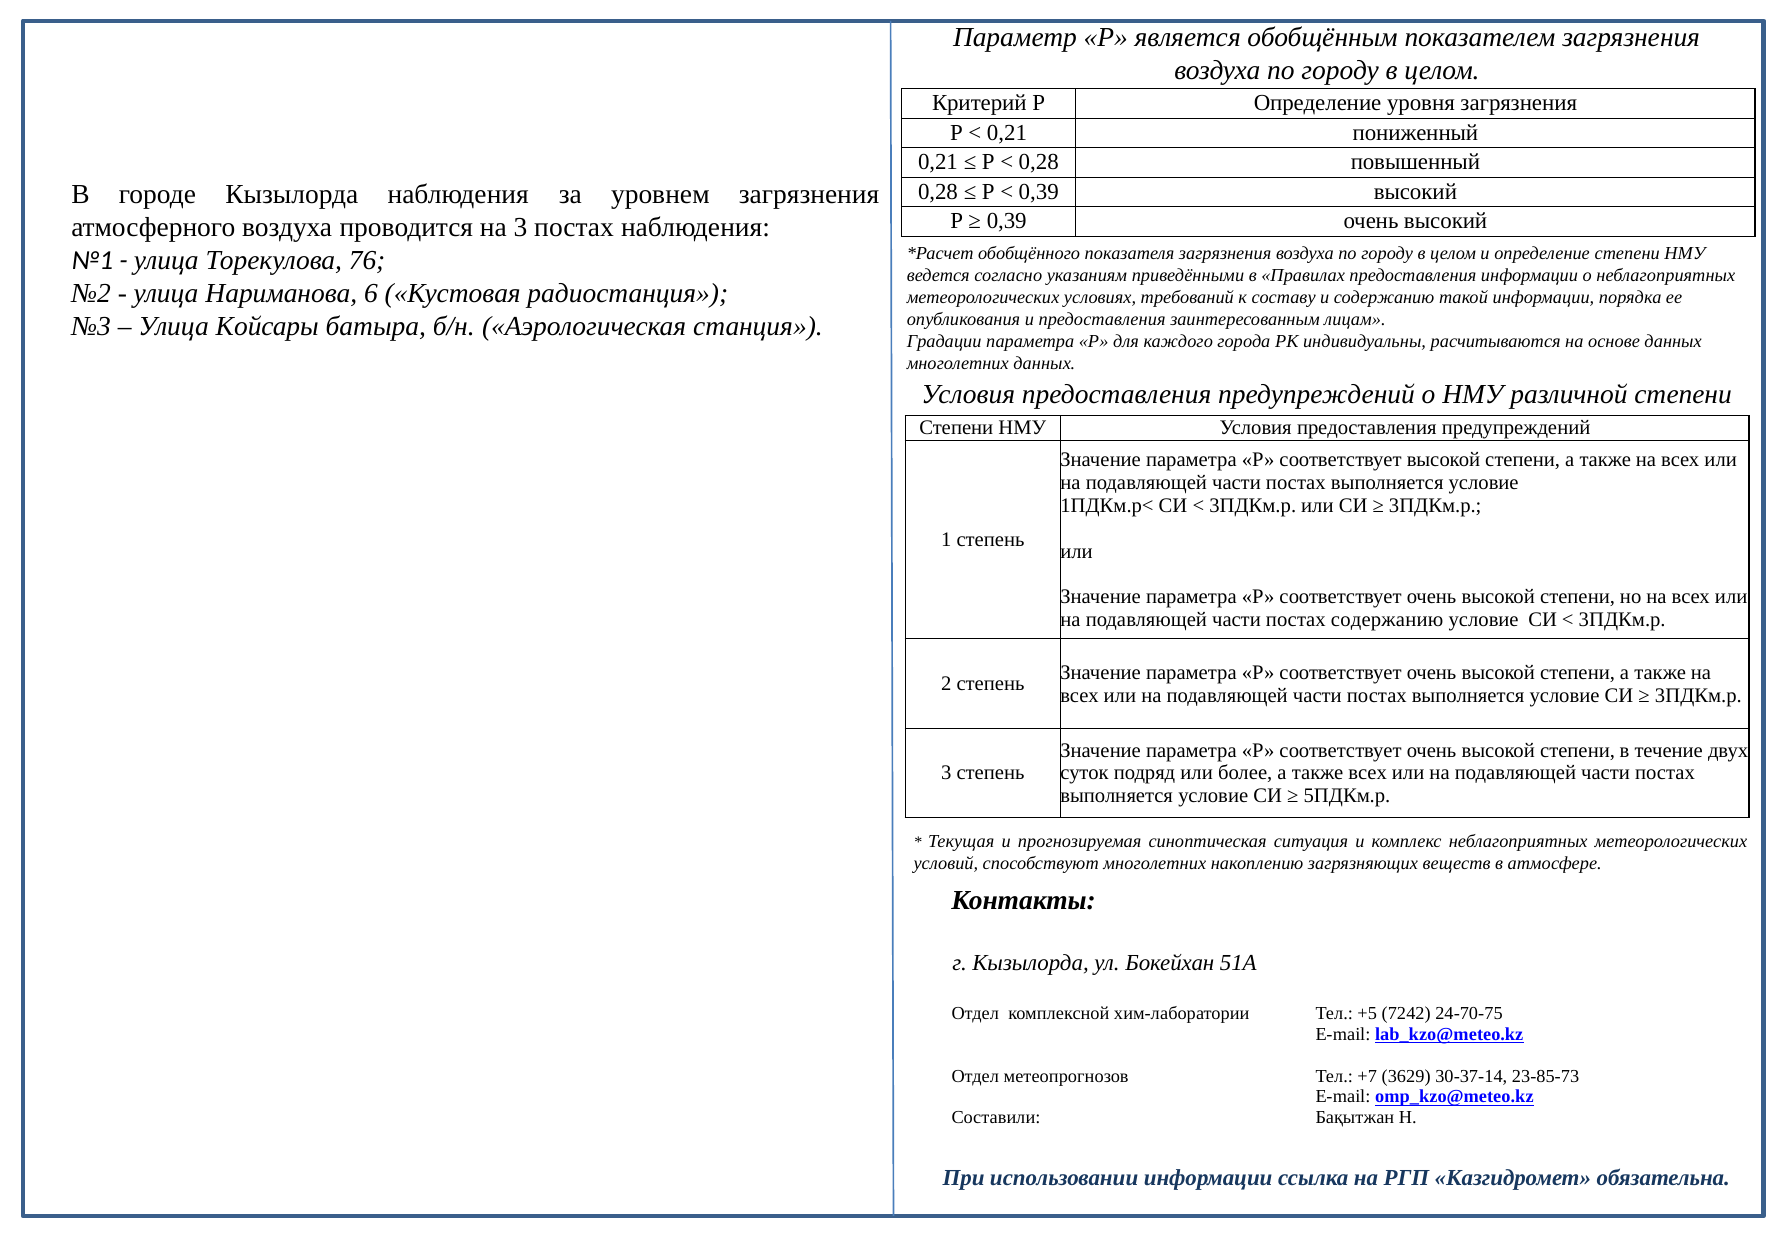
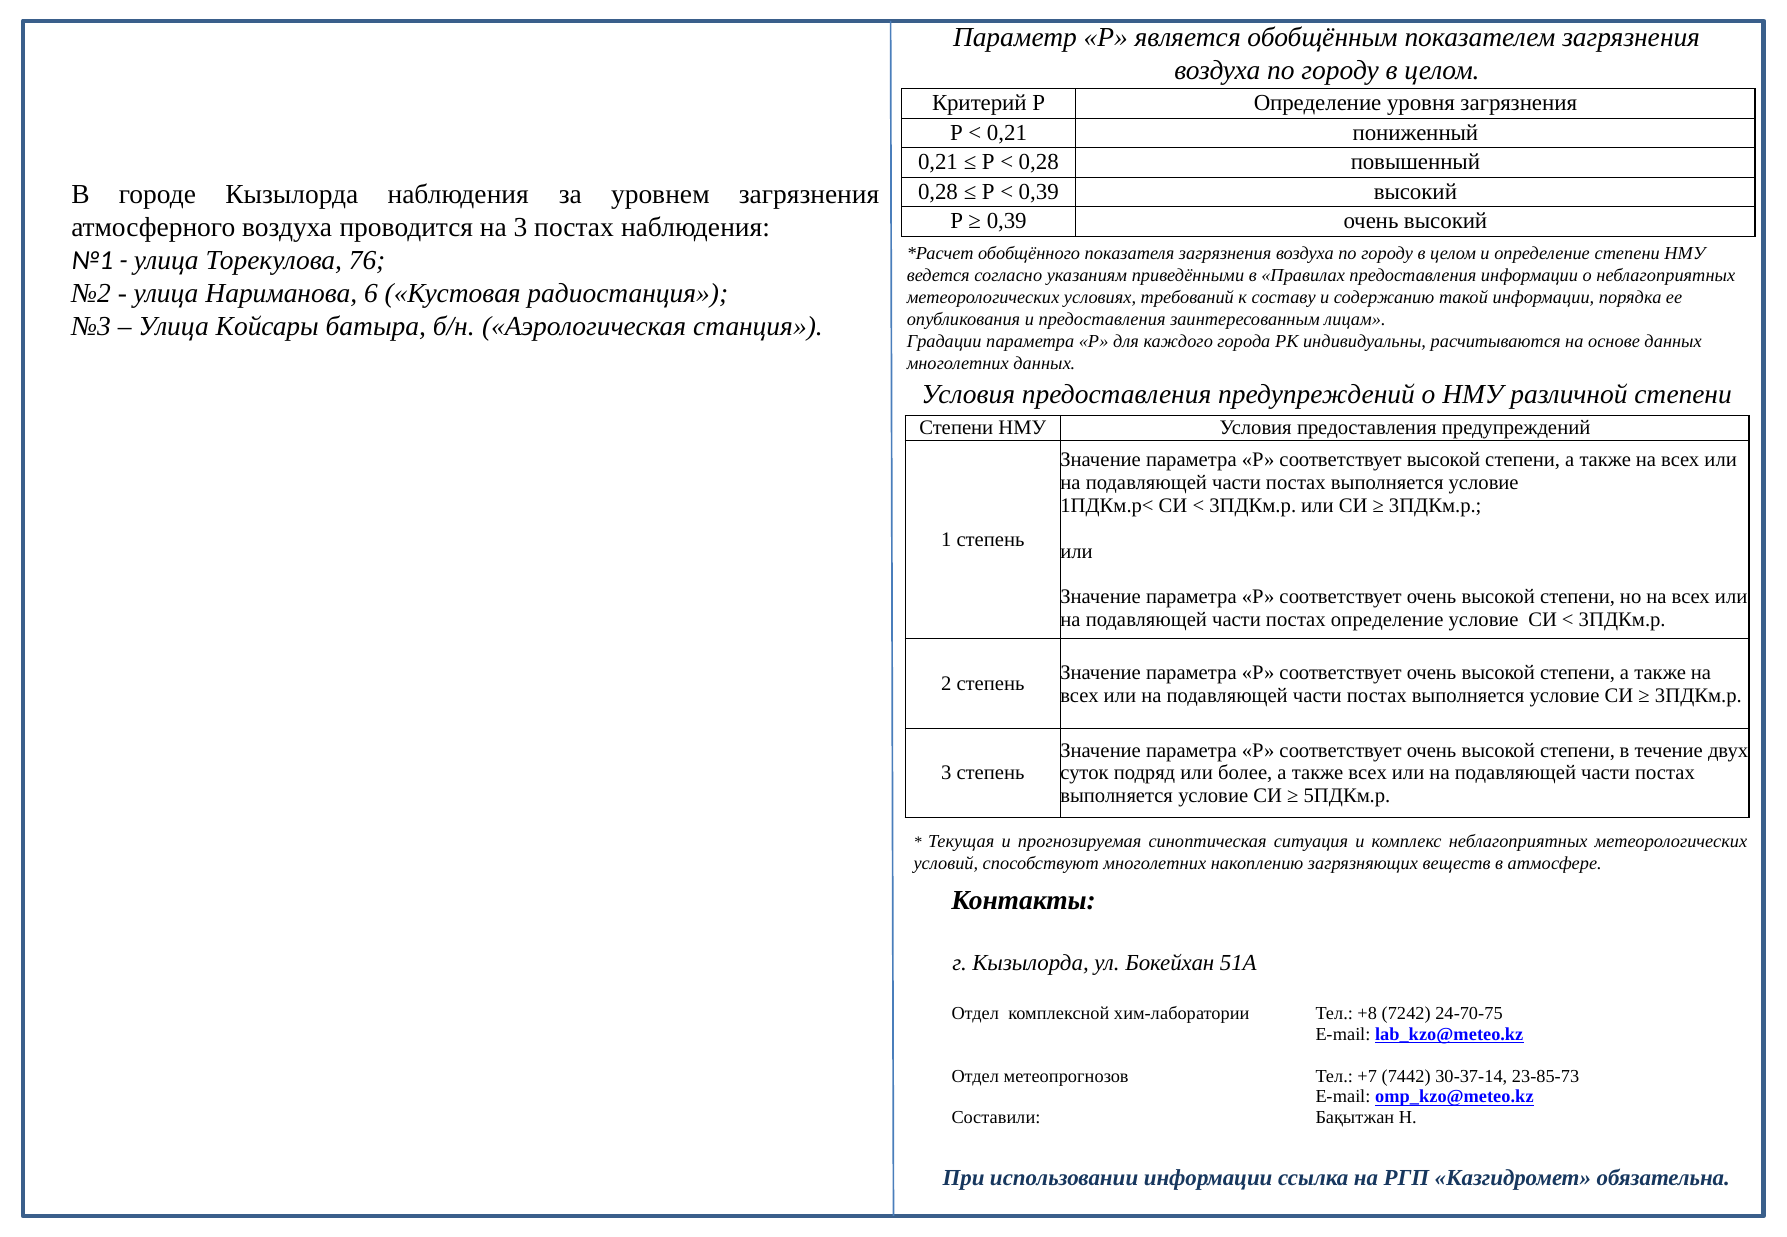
постах содержанию: содержанию -> определение (1387, 620)
+5: +5 -> +8 (1367, 1014)
3629: 3629 -> 7442 (1406, 1077)
